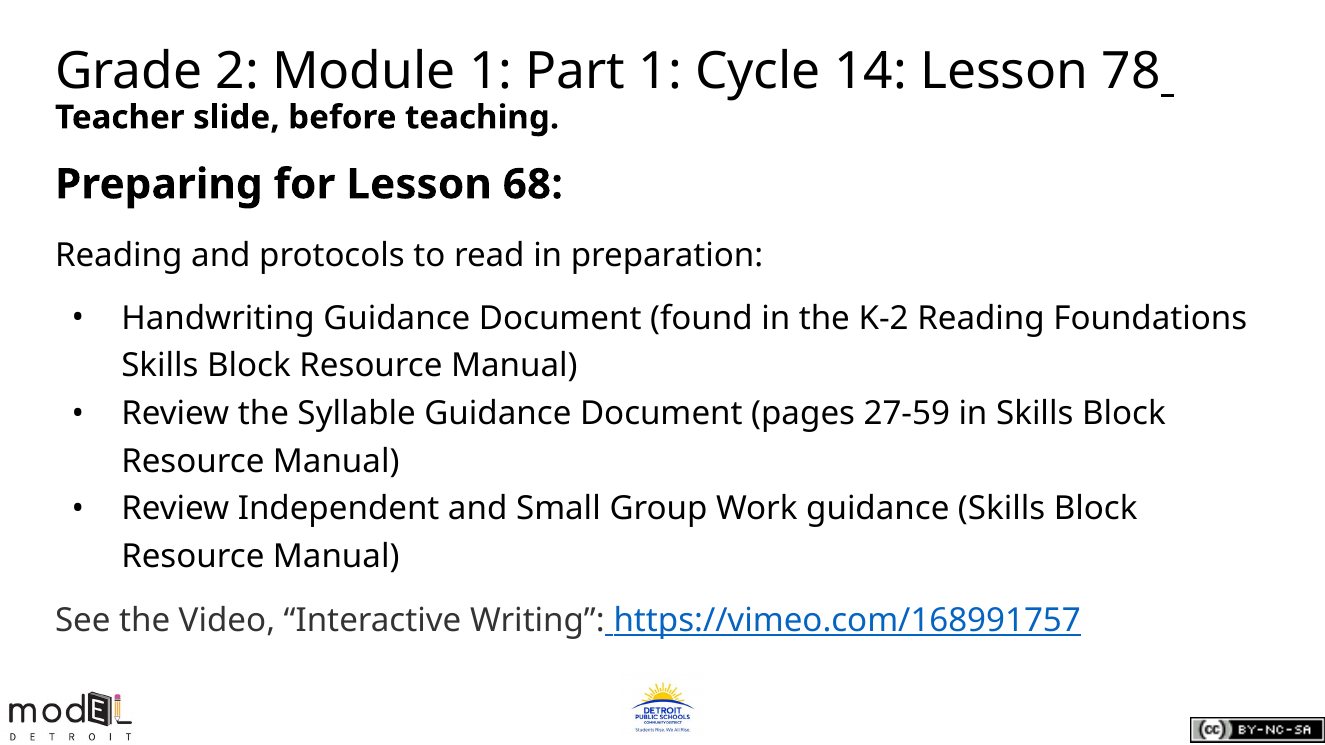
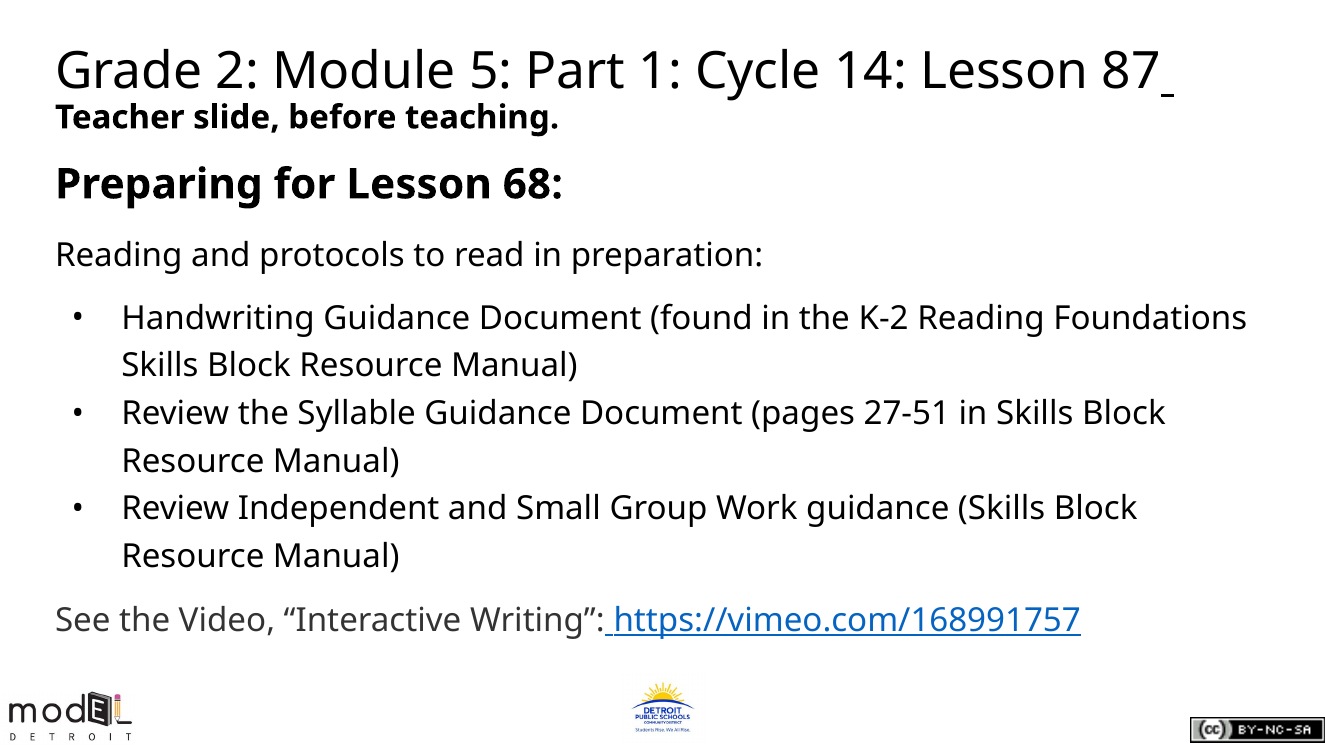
Module 1: 1 -> 5 (491, 72)
78: 78 -> 87 (1131, 72)
27-59: 27-59 -> 27-51 (907, 414)
